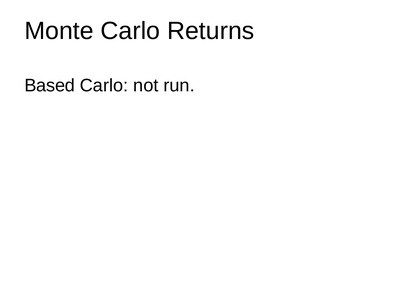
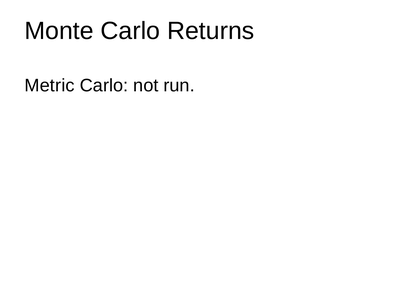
Based: Based -> Metric (50, 86)
